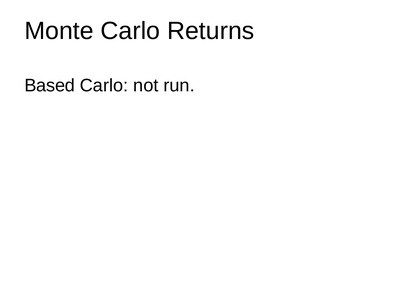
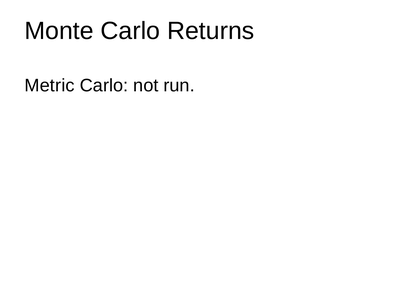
Based: Based -> Metric (50, 86)
